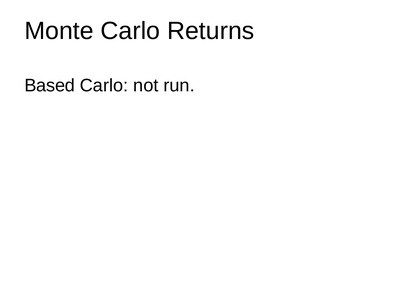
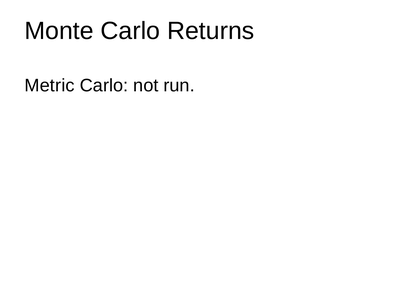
Based: Based -> Metric (50, 86)
